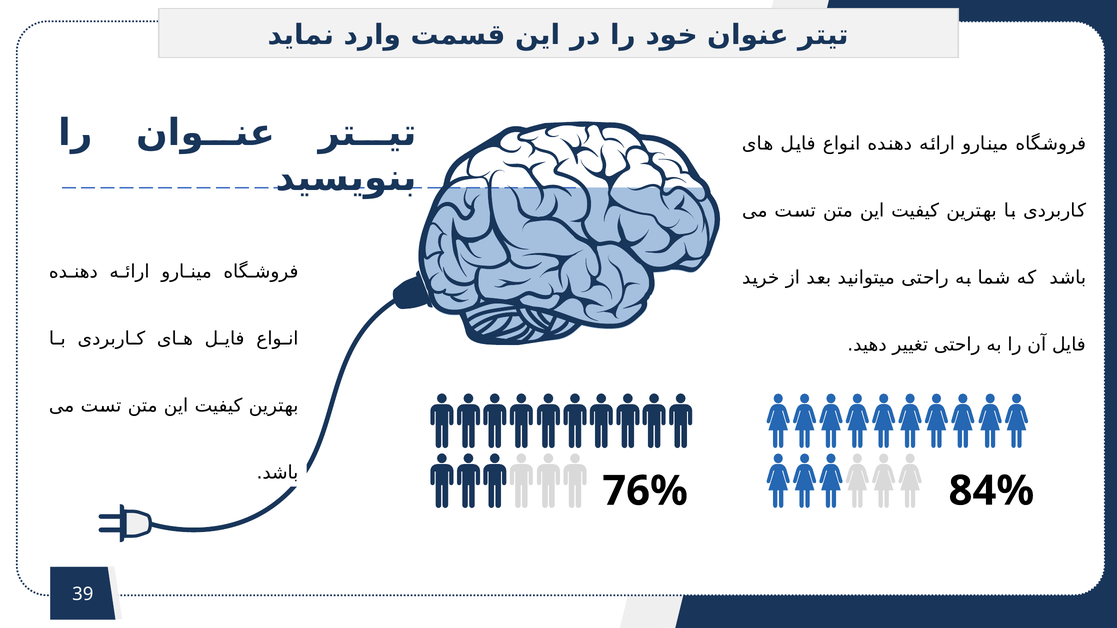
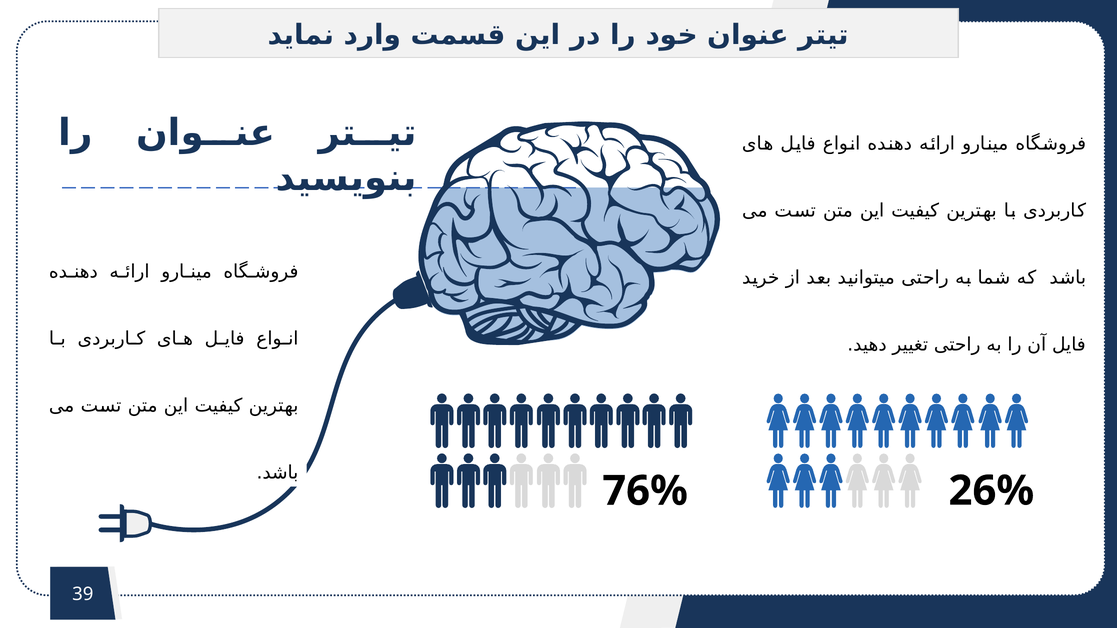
84%: 84% -> 26% (991, 491)
